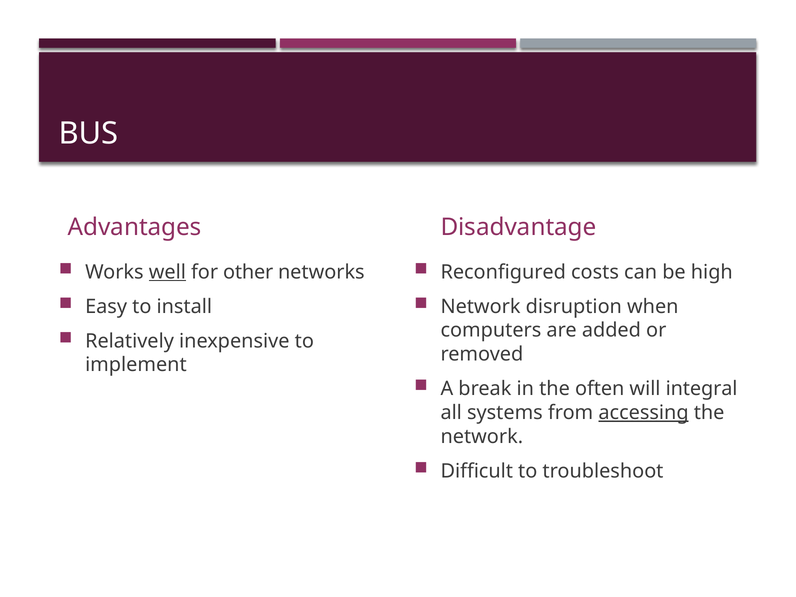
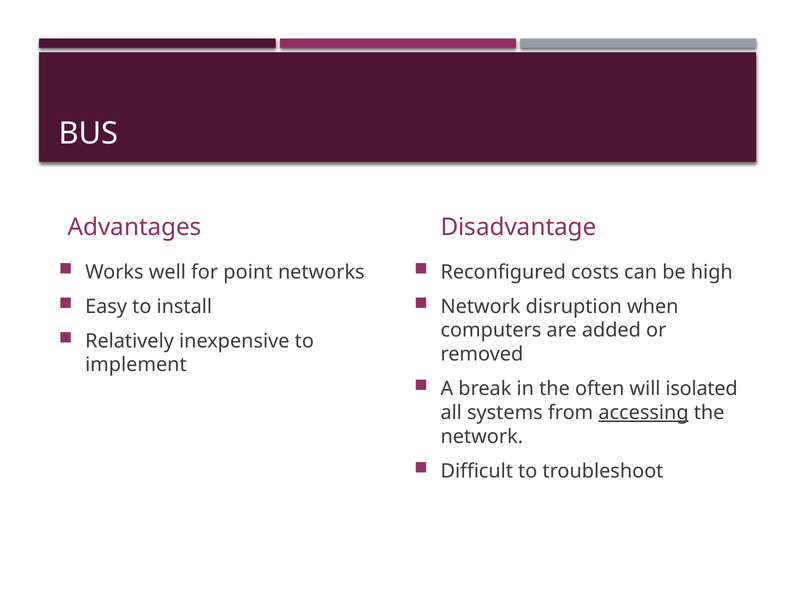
well underline: present -> none (167, 272)
other: other -> point (248, 272)
integral: integral -> isolated (702, 389)
